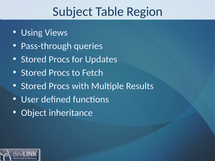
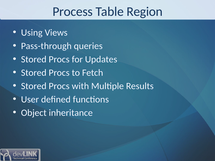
Subject: Subject -> Process (73, 12)
